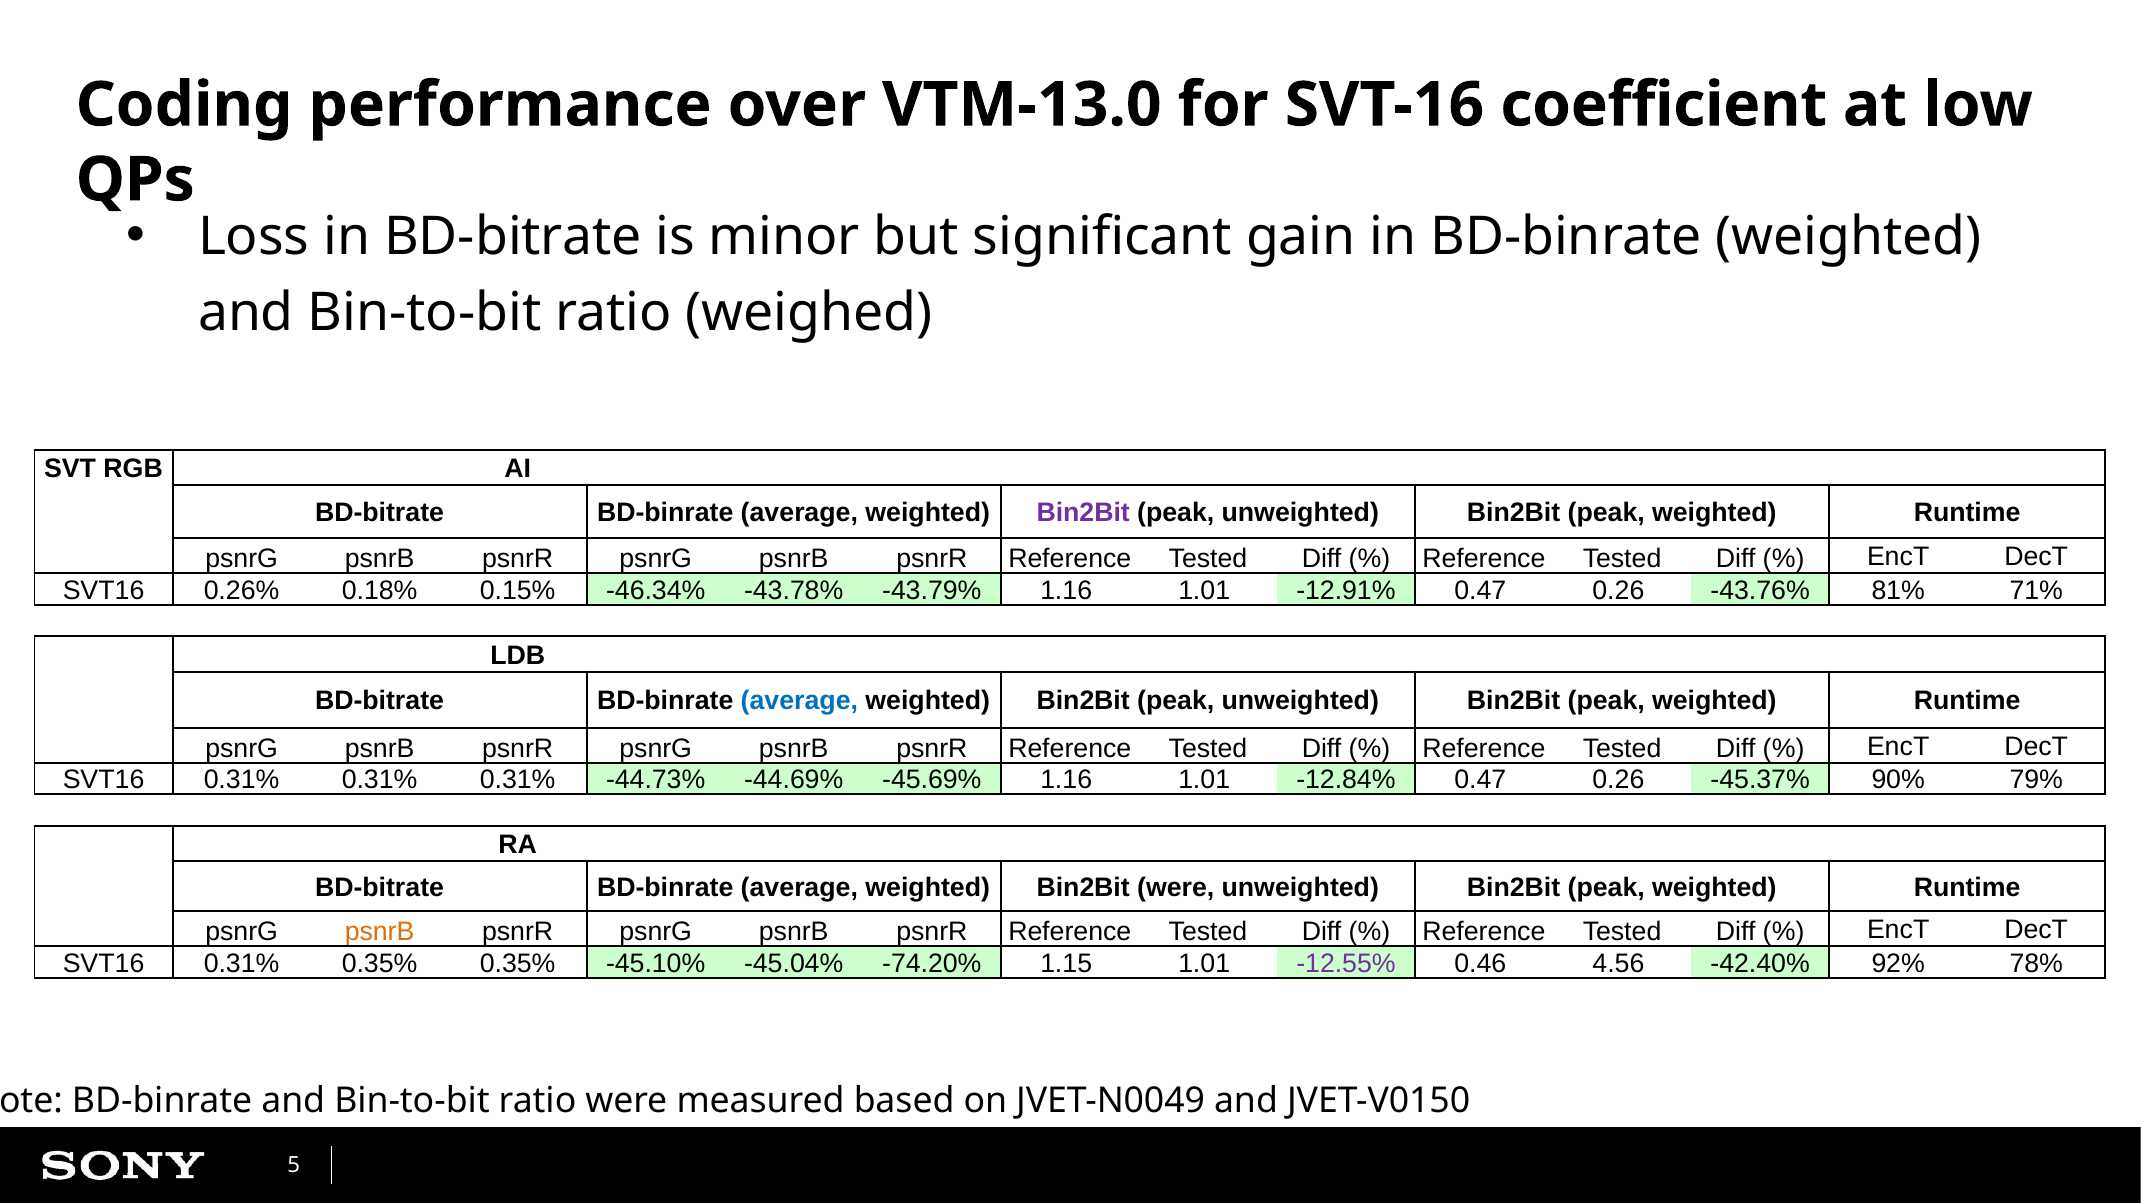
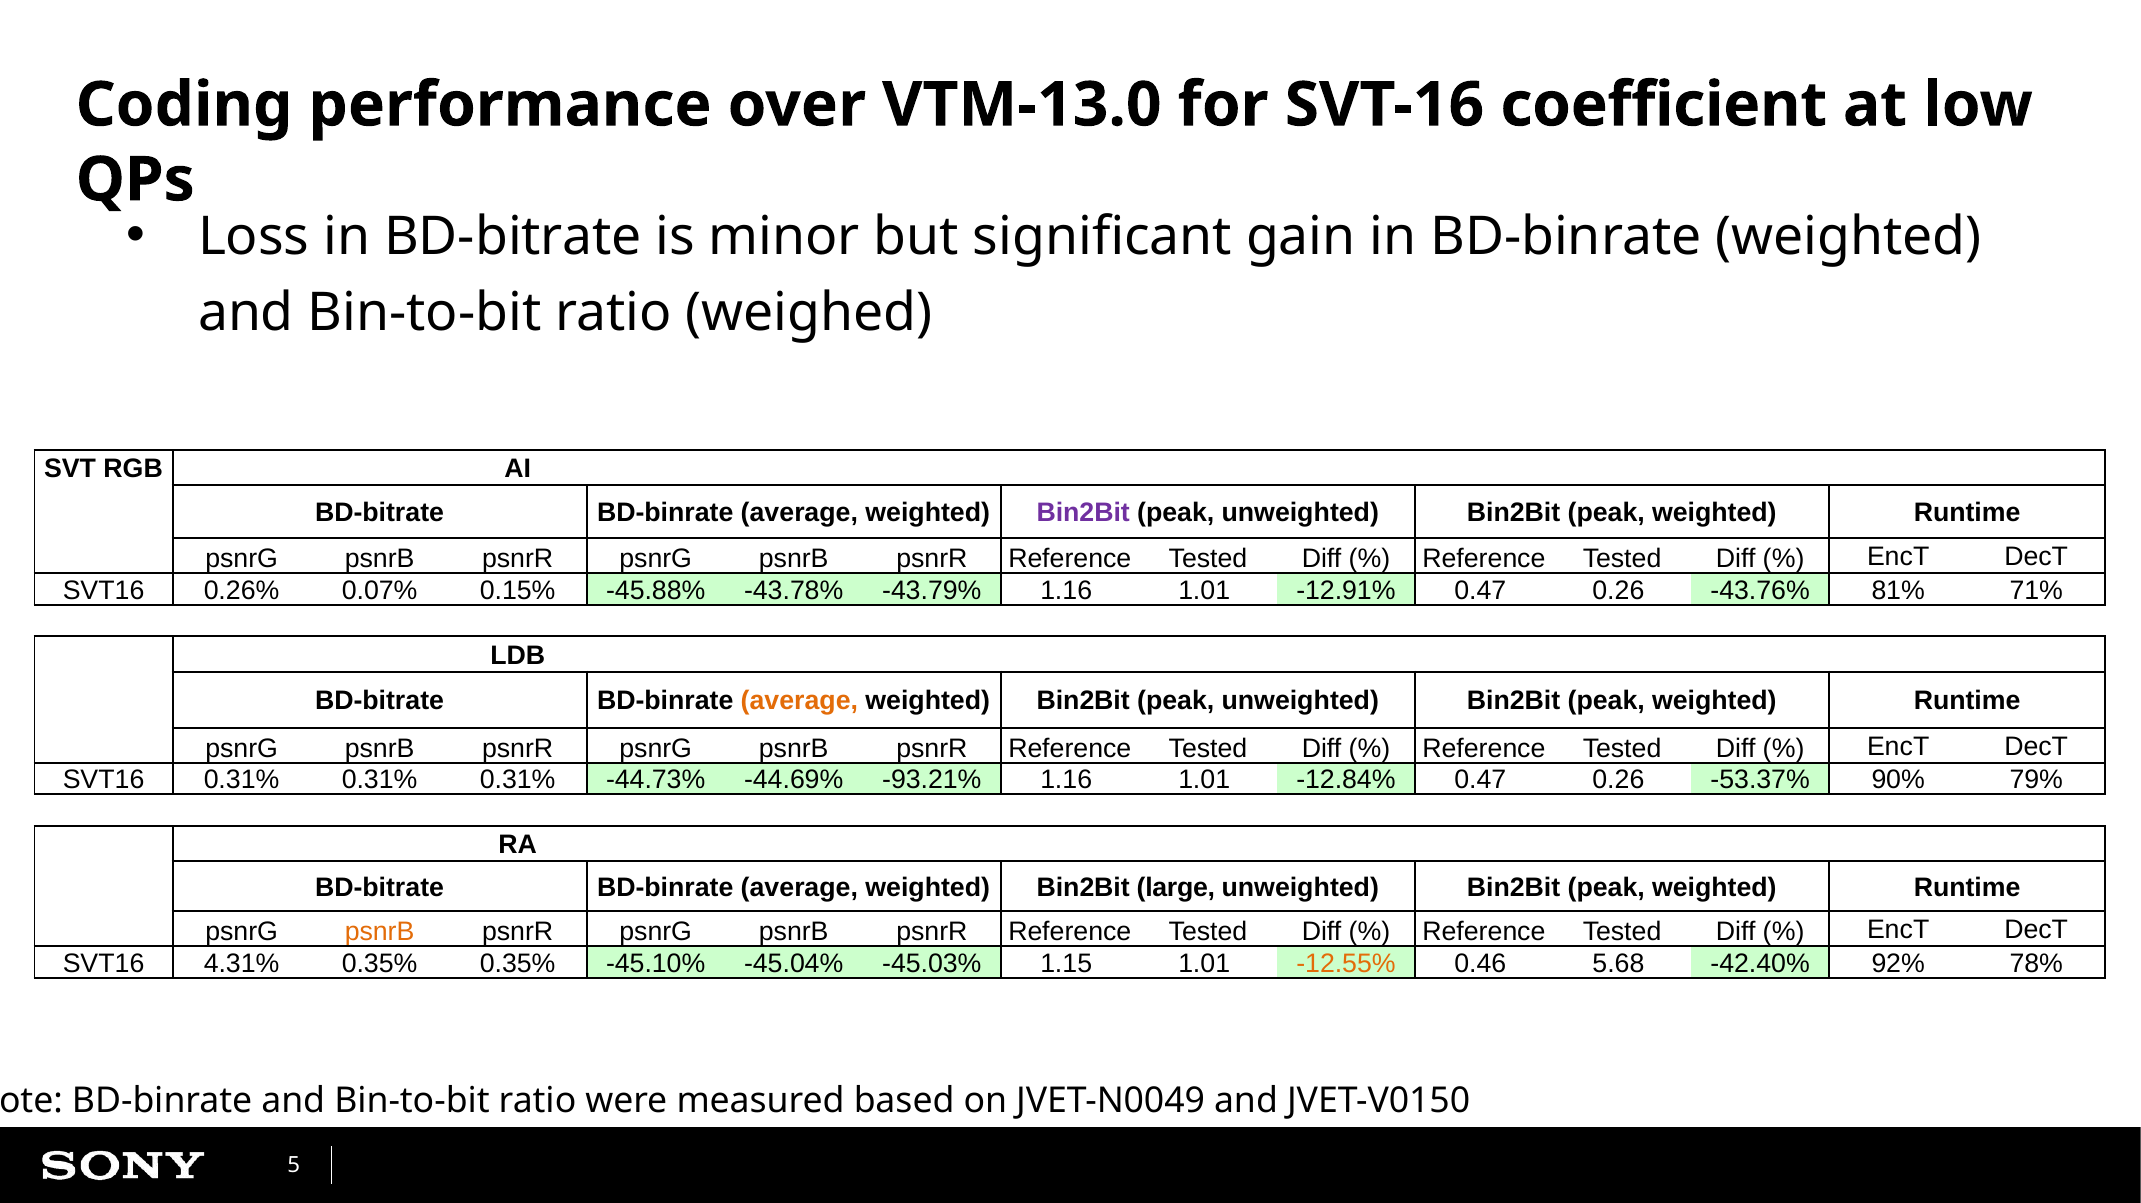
0.18%: 0.18% -> 0.07% (380, 591)
-46.34%: -46.34% -> -45.88% (656, 591)
average colour: blue -> orange (799, 701)
-45.69%: -45.69% -> -93.21% (932, 780)
-45.37%: -45.37% -> -53.37% (1760, 780)
Bin2Bit were: were -> large (1176, 888)
0.31%: 0.31% -> 4.31% (242, 963)
-74.20%: -74.20% -> -45.03% (932, 963)
-12.55% colour: purple -> orange (1346, 963)
4.56: 4.56 -> 5.68 (1618, 963)
